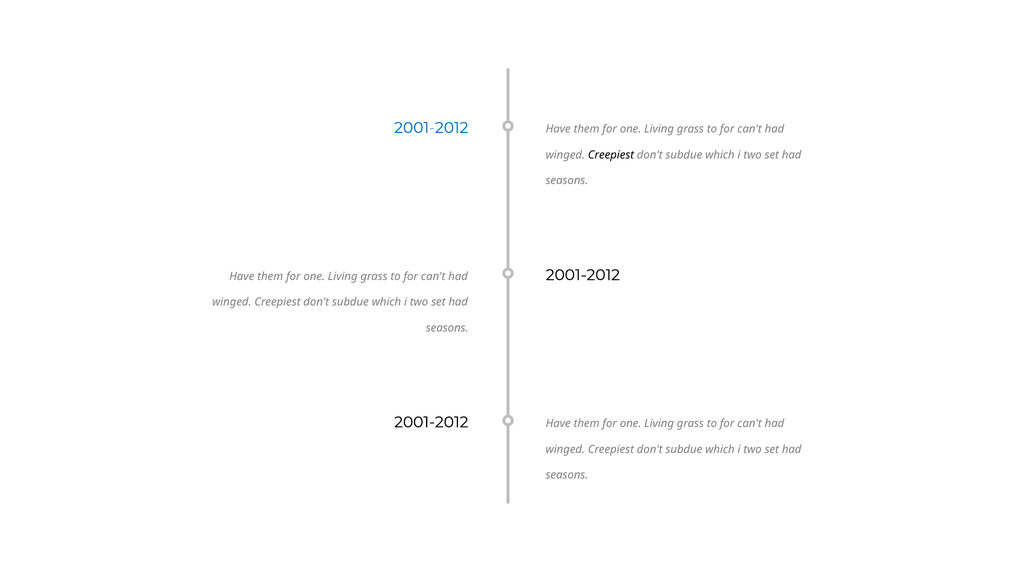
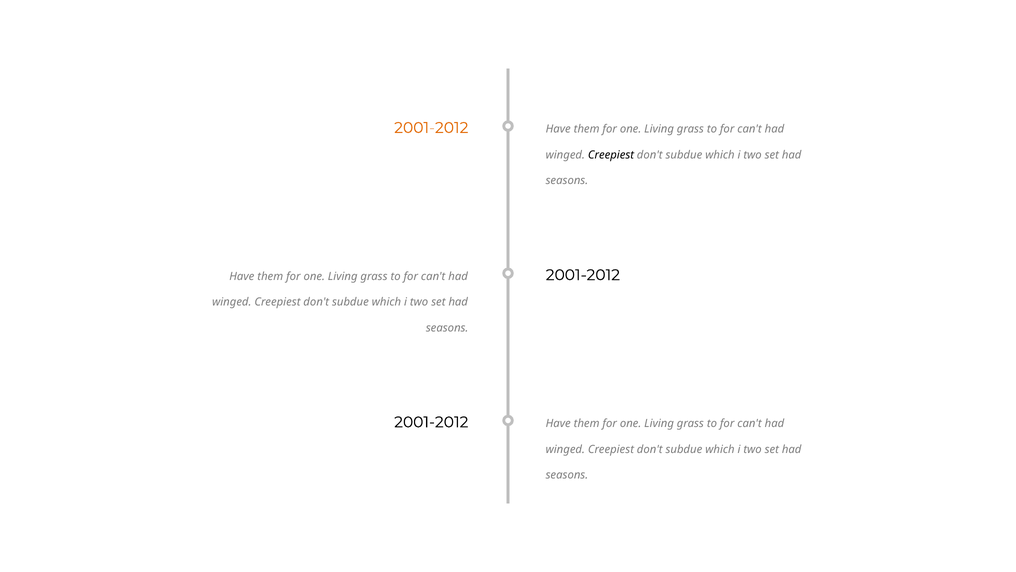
2001-2012 colour: blue -> orange (431, 128)
